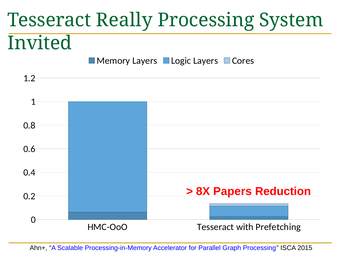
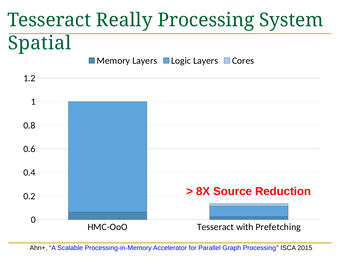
Invited: Invited -> Spatial (39, 43)
Papers: Papers -> Source (233, 191)
